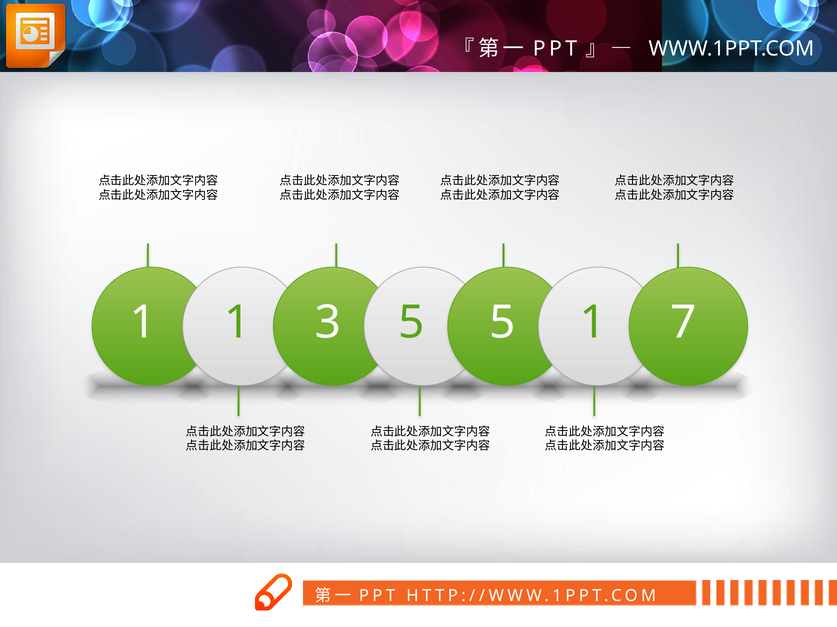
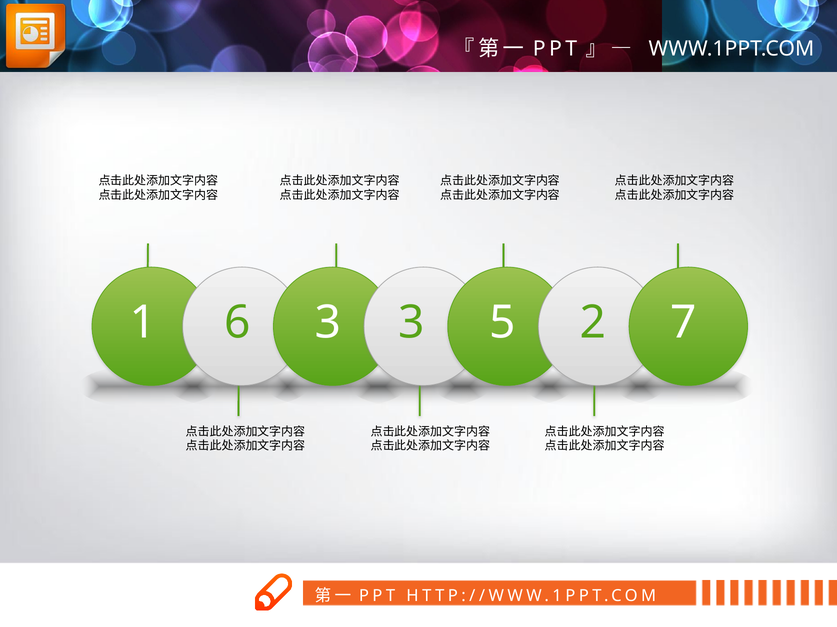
1 1: 1 -> 6 (237, 323)
3 5: 5 -> 3 (412, 323)
5 1: 1 -> 2 (593, 323)
